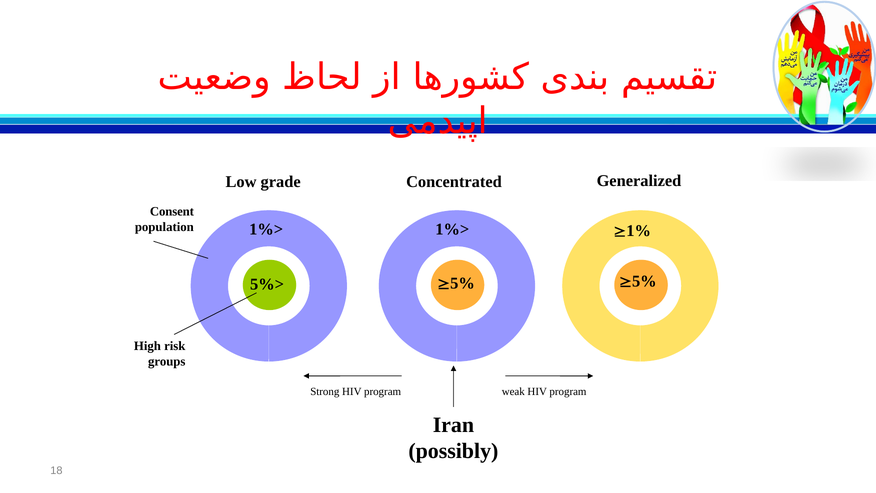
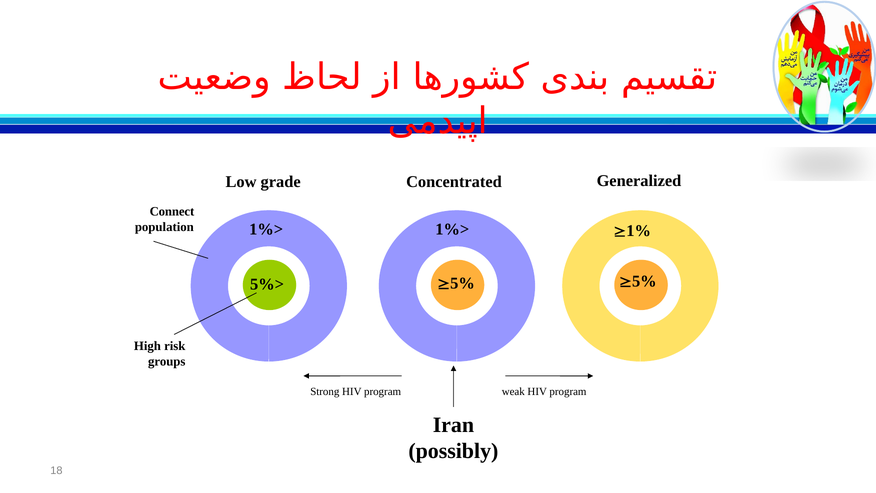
Consent: Consent -> Connect (172, 211)
